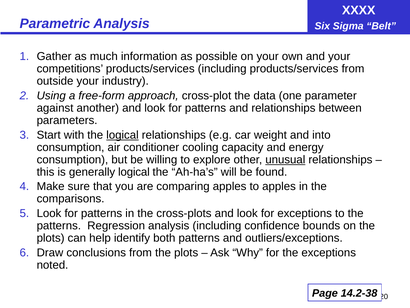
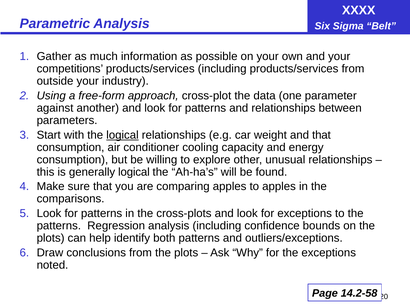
and into: into -> that (321, 135)
unusual underline: present -> none (285, 159)
14.2-38: 14.2-38 -> 14.2-58 (359, 293)
